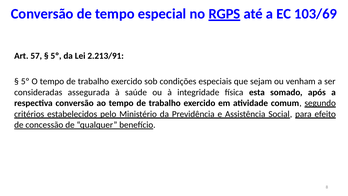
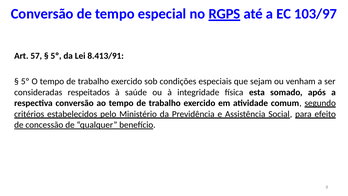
103/69: 103/69 -> 103/97 (316, 14)
2.213/91: 2.213/91 -> 8.413/91 (106, 56)
assegurada: assegurada -> respeitados (89, 92)
